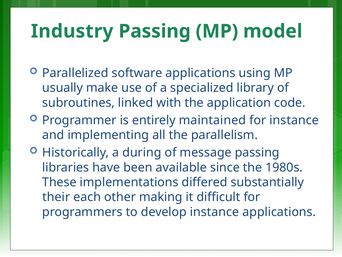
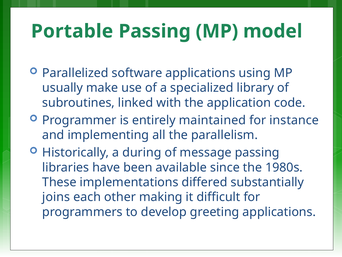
Industry: Industry -> Portable (72, 31)
their: their -> joins (56, 197)
develop instance: instance -> greeting (215, 212)
